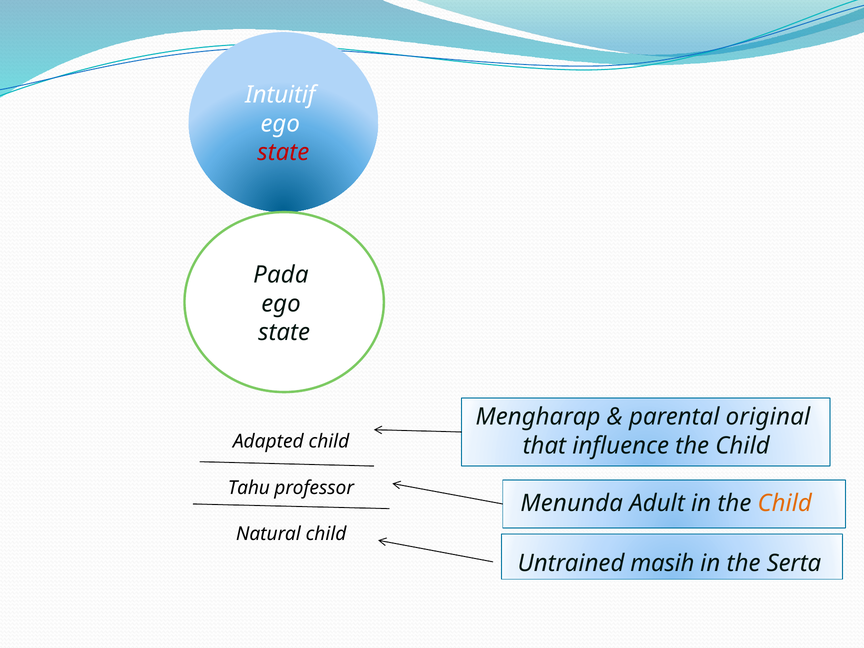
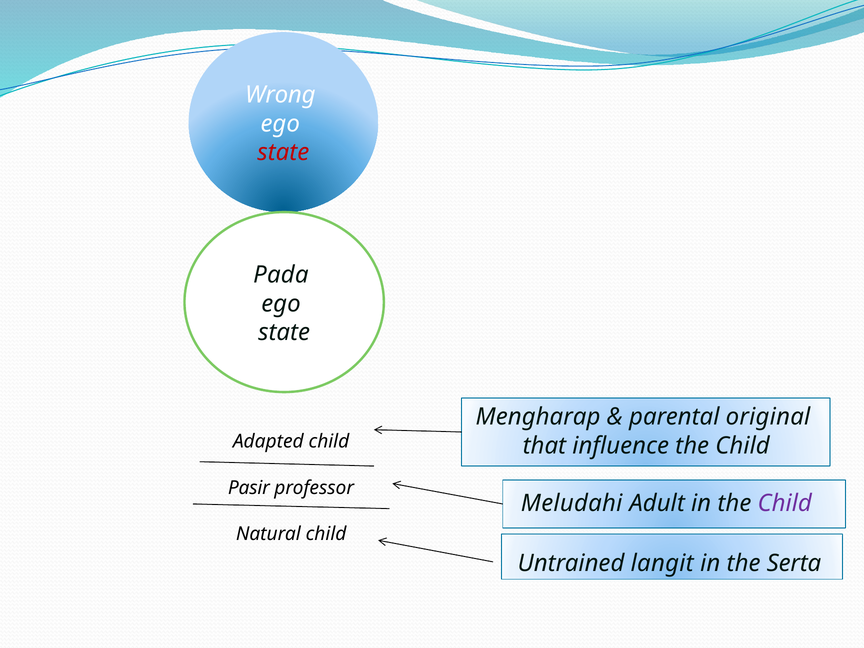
Intuitif: Intuitif -> Wrong (280, 95)
Tahu: Tahu -> Pasir (249, 488)
Menunda: Menunda -> Meludahi (572, 503)
Child colour: orange -> purple (785, 503)
masih: masih -> langit (662, 564)
